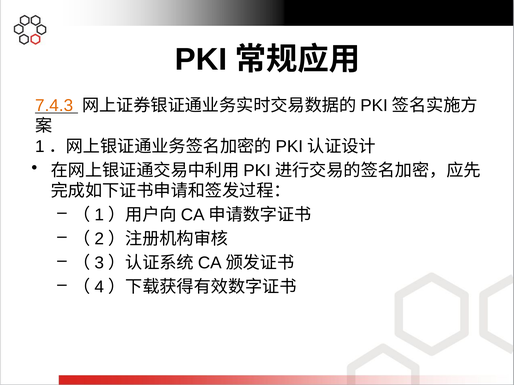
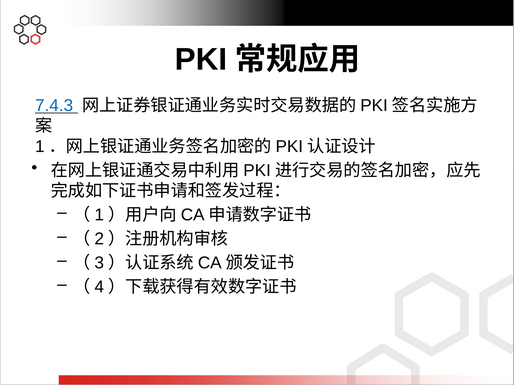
7.4.3 colour: orange -> blue (54, 106)
